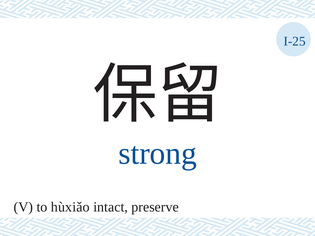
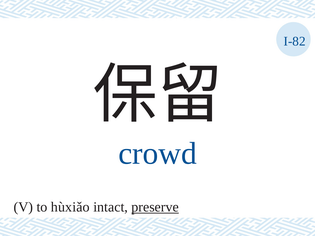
I-25: I-25 -> I-82 (295, 41)
strong: strong -> crowd (158, 154)
preserve underline: none -> present (155, 207)
